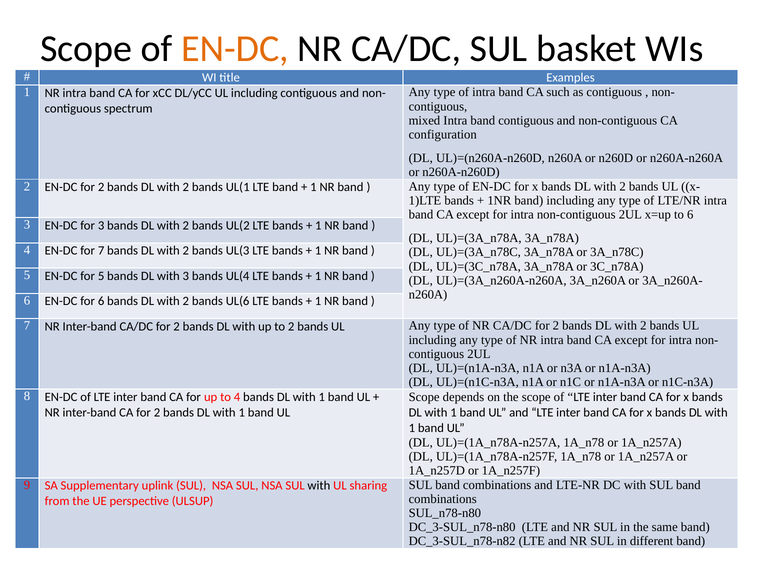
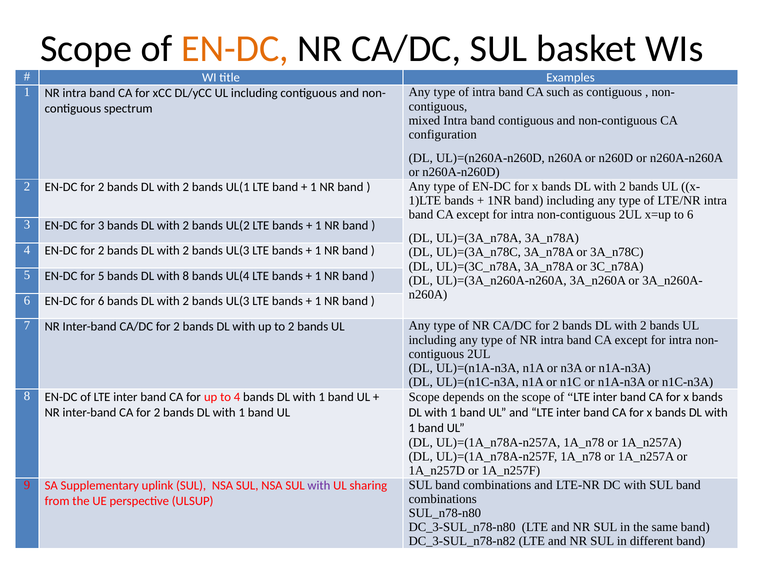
4 EN-DC for 7: 7 -> 2 (101, 251)
with 3: 3 -> 8 (186, 276)
UL(6: UL(6 -> UL(3 (238, 301)
with colour: black -> purple (319, 485)
